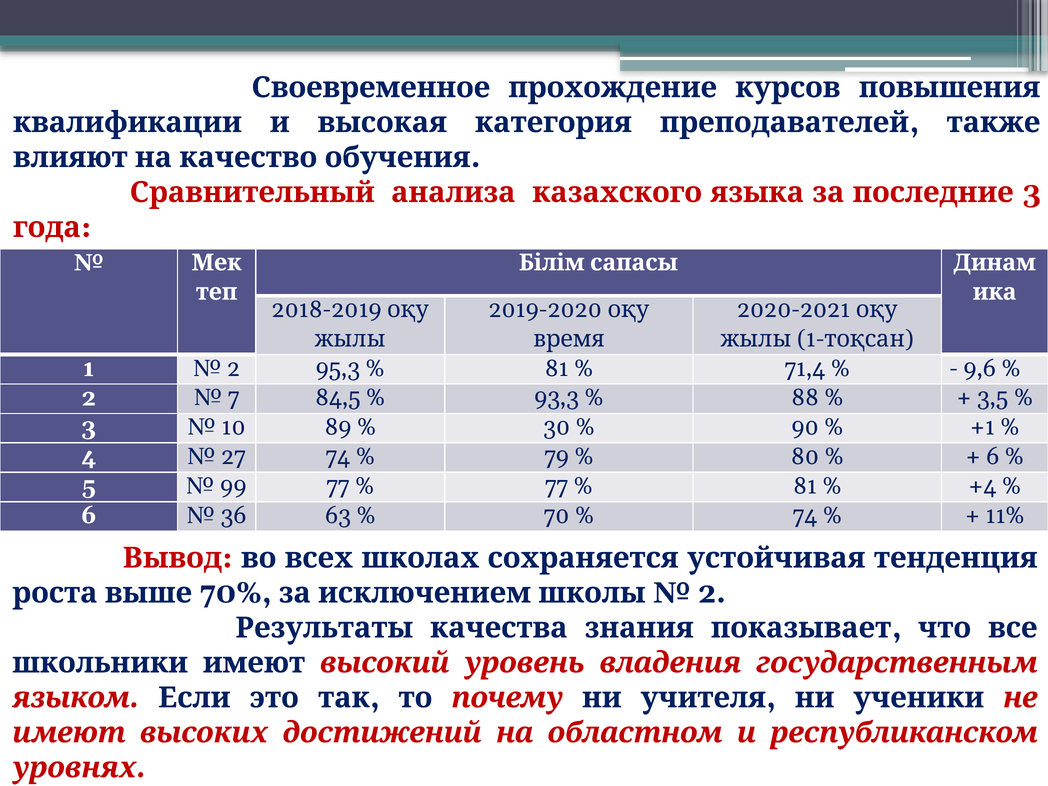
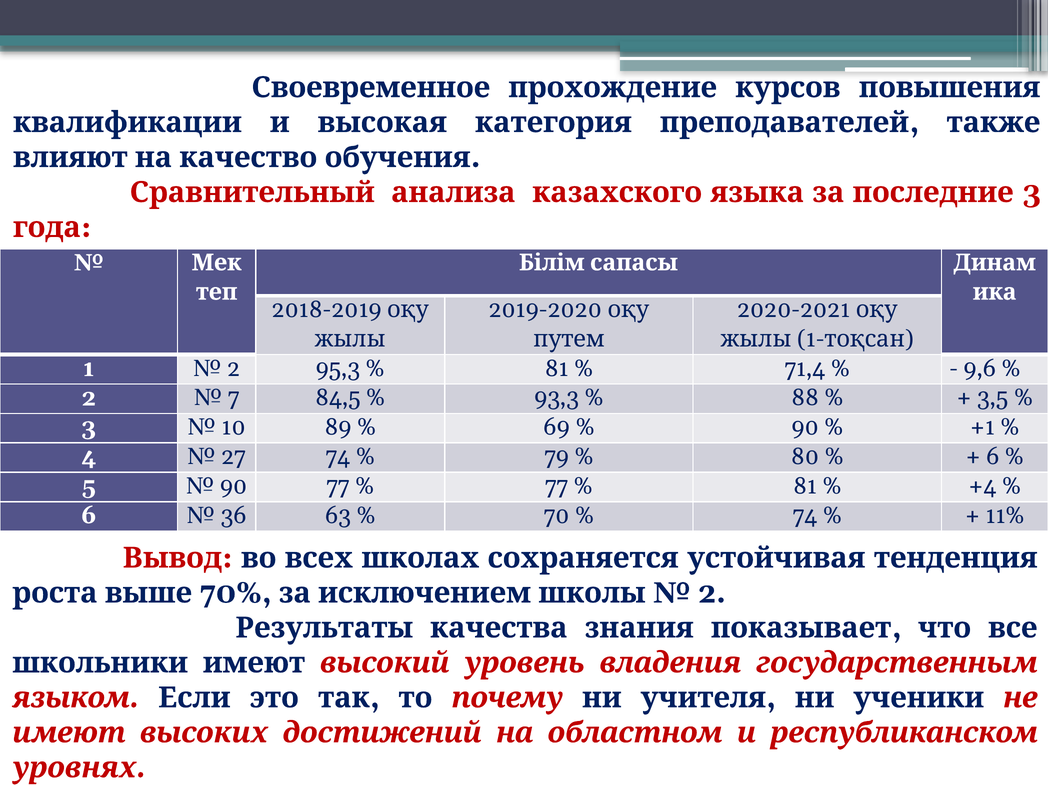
время: время -> путем (569, 339)
30: 30 -> 69 (557, 427)
99: 99 -> 90 (234, 486)
